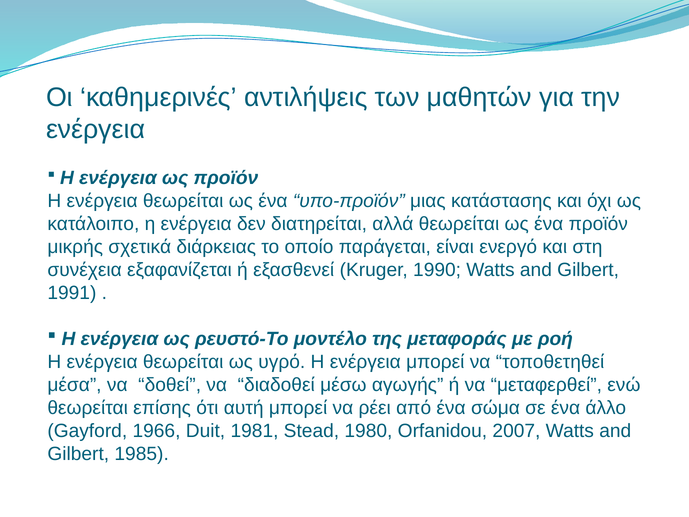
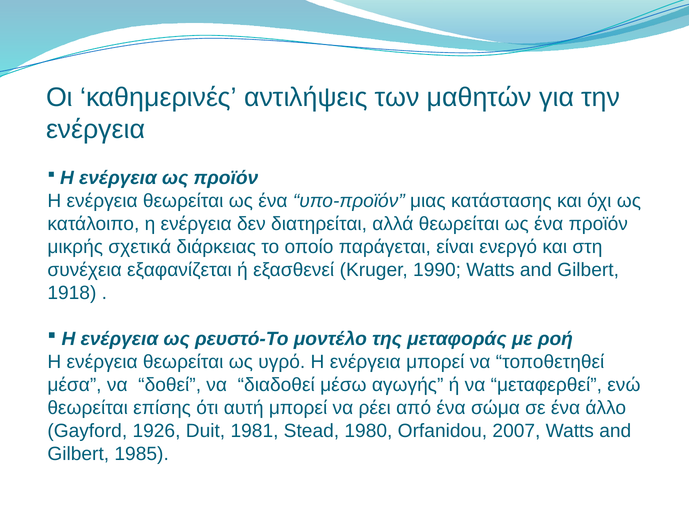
1991: 1991 -> 1918 (72, 293)
1966: 1966 -> 1926 (156, 431)
